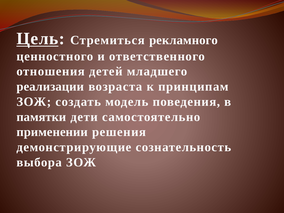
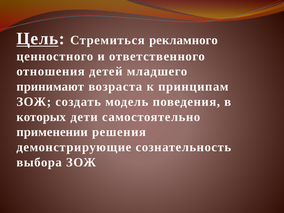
реализации: реализации -> принимают (50, 87)
памятки: памятки -> которых (41, 117)
